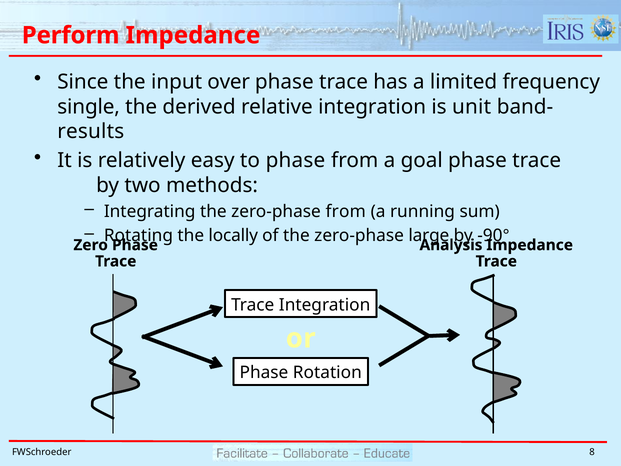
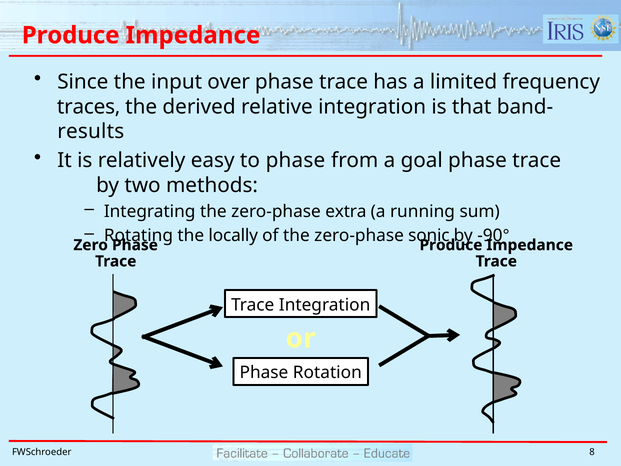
Perform: Perform -> Produce (71, 35)
single: single -> traces (89, 107)
unit: unit -> that (472, 107)
zero-phase from: from -> extra (346, 211)
large: large -> sonic (429, 236)
Analysis: Analysis -> Produce (451, 245)
